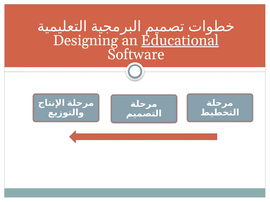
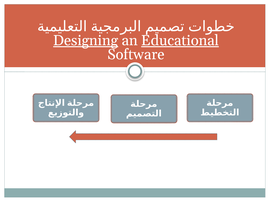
Designing underline: none -> present (86, 41)
